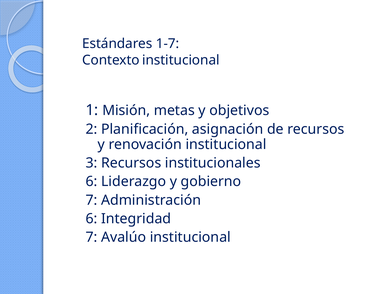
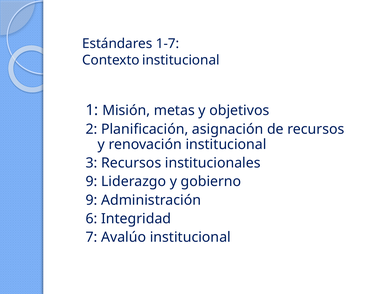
6: 6 -> 9 (92, 181)
7: 7 -> 9 (92, 200)
